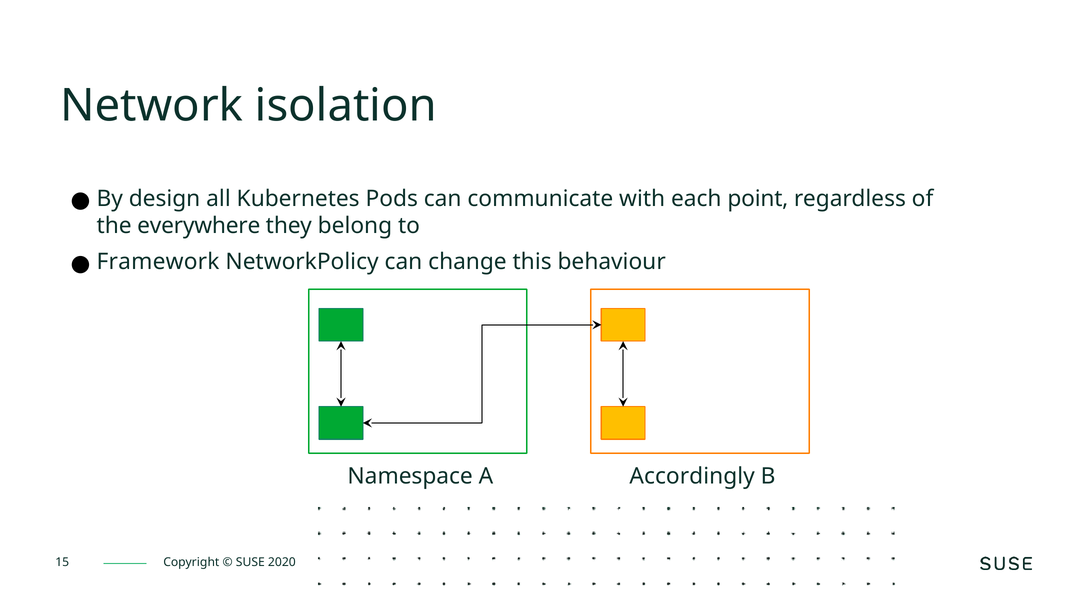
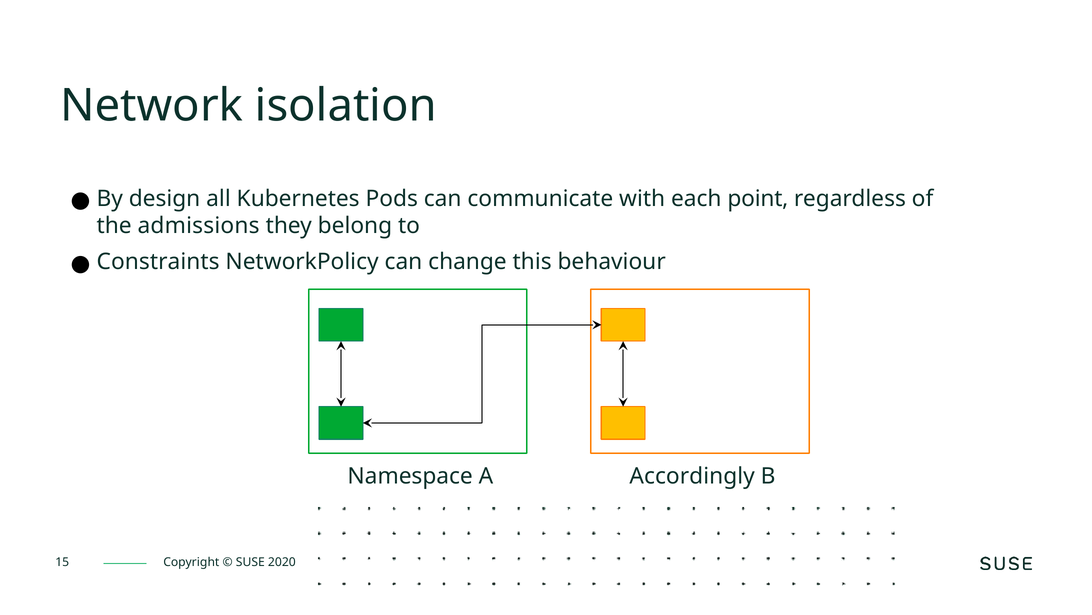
everywhere: everywhere -> admissions (199, 226)
Framework: Framework -> Constraints (158, 262)
